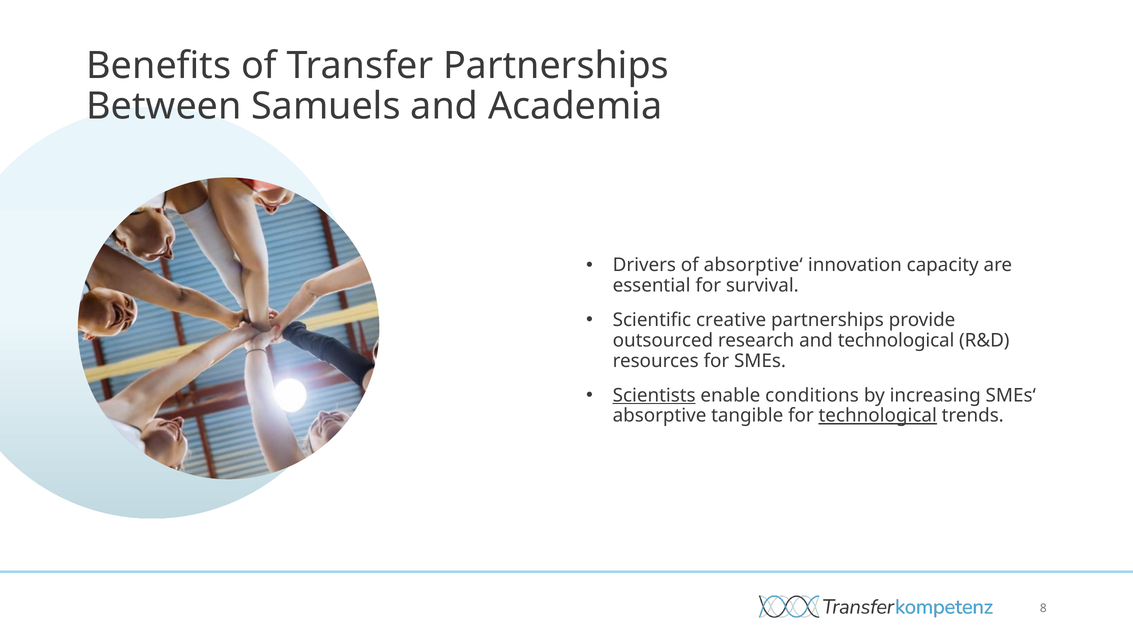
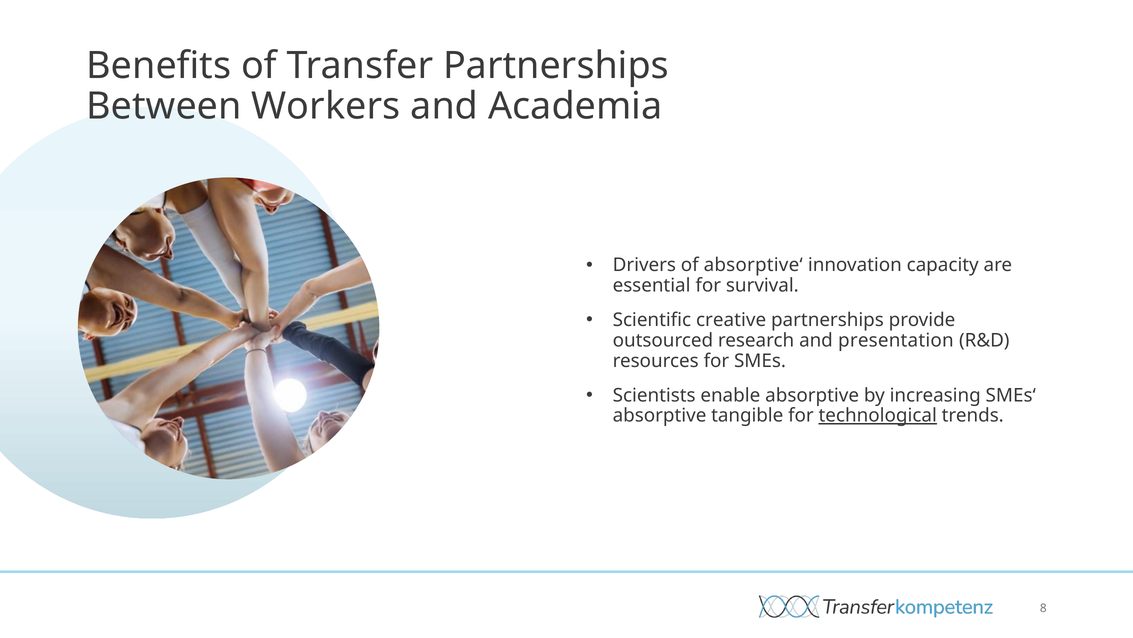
Samuels: Samuels -> Workers (326, 106)
and technological: technological -> presentation (896, 340)
Scientists underline: present -> none (654, 395)
enable conditions: conditions -> absorptive (812, 395)
